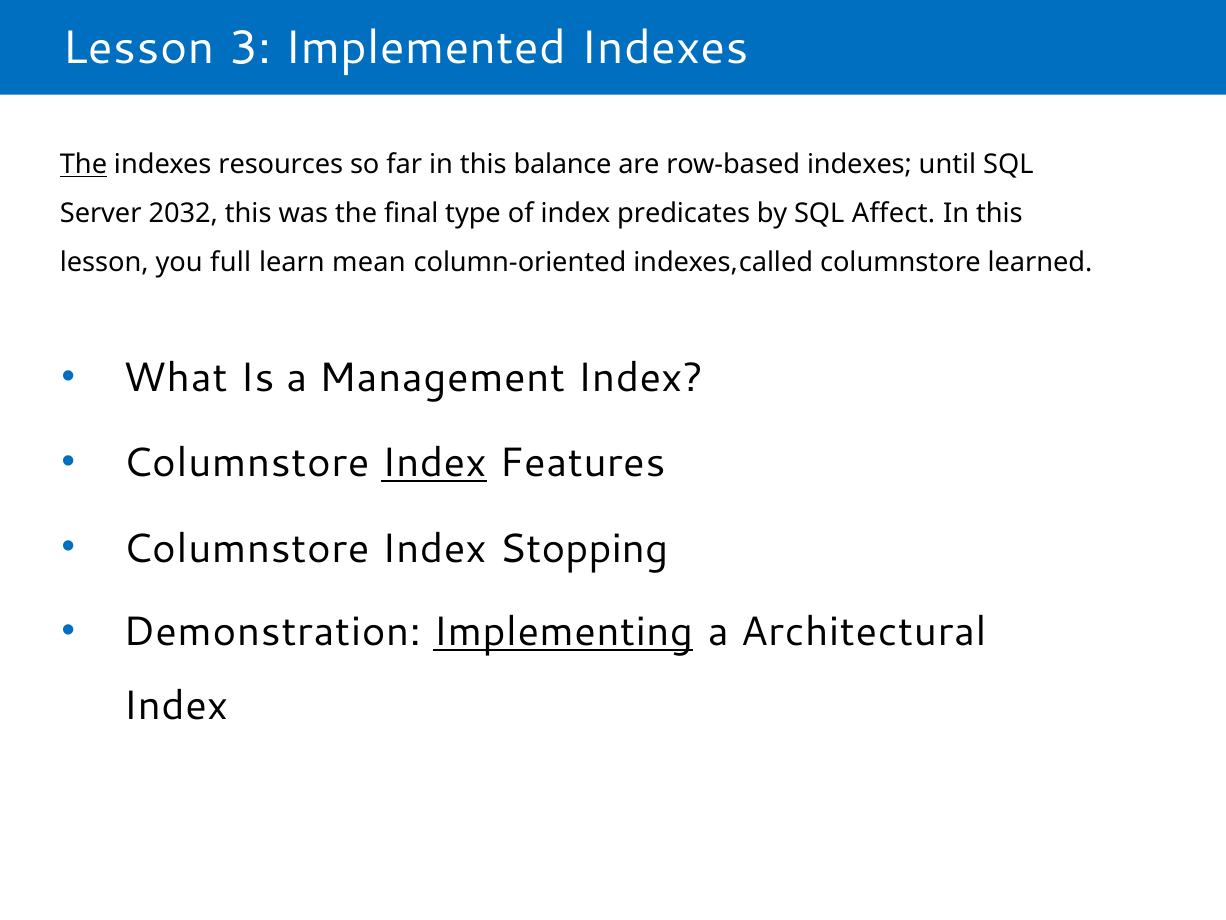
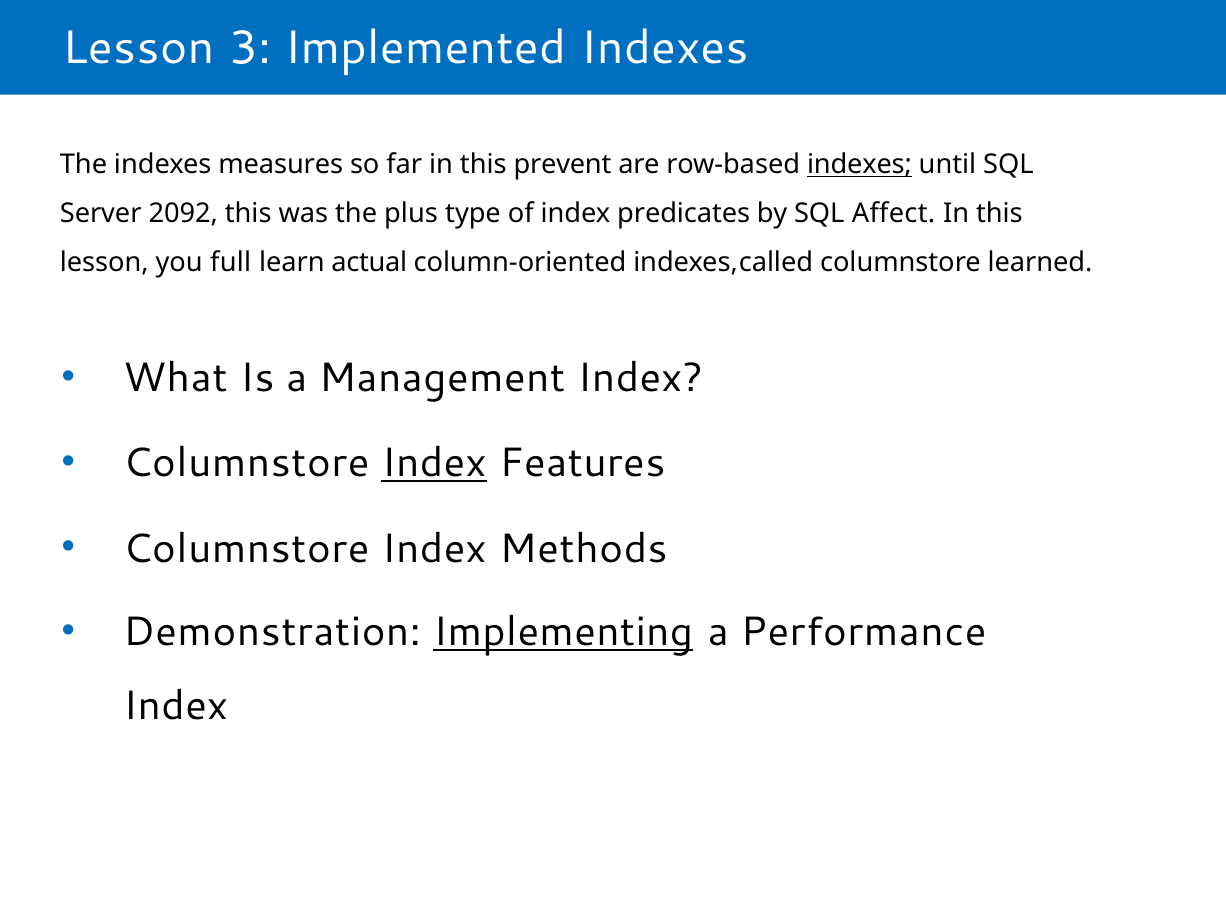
The underline: present -> none (84, 165)
resources: resources -> measures (281, 165)
balance: balance -> prevent (563, 165)
indexes underline: none -> present (859, 165)
2032: 2032 -> 2092 (183, 214)
final: final -> plus (411, 214)
mean: mean -> actual (369, 263)
Stopping: Stopping -> Methods (583, 548)
Architectural: Architectural -> Performance (863, 632)
